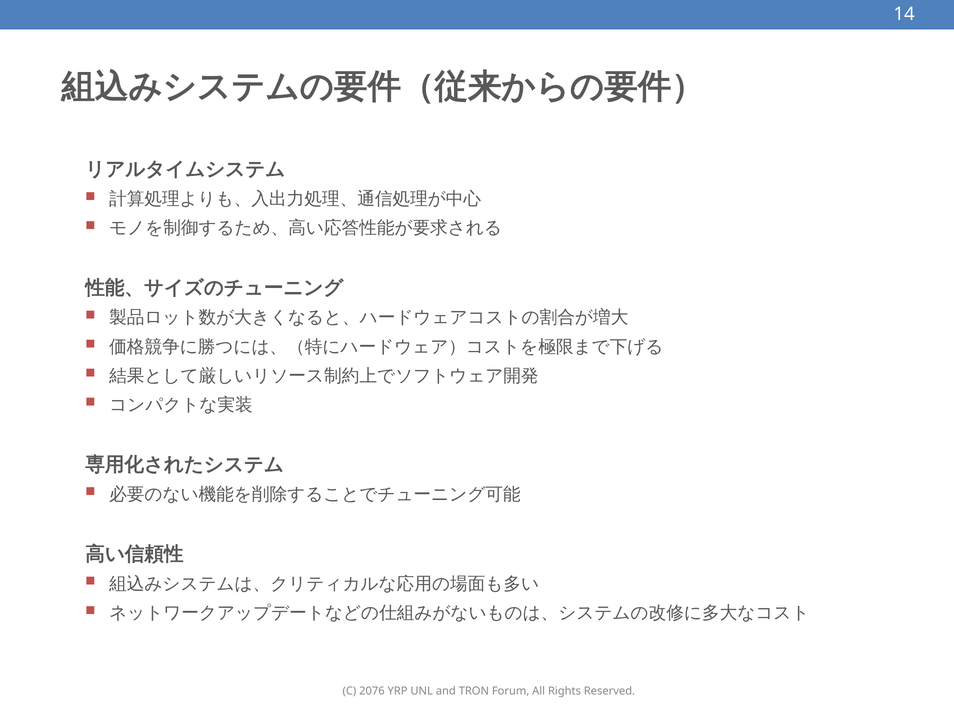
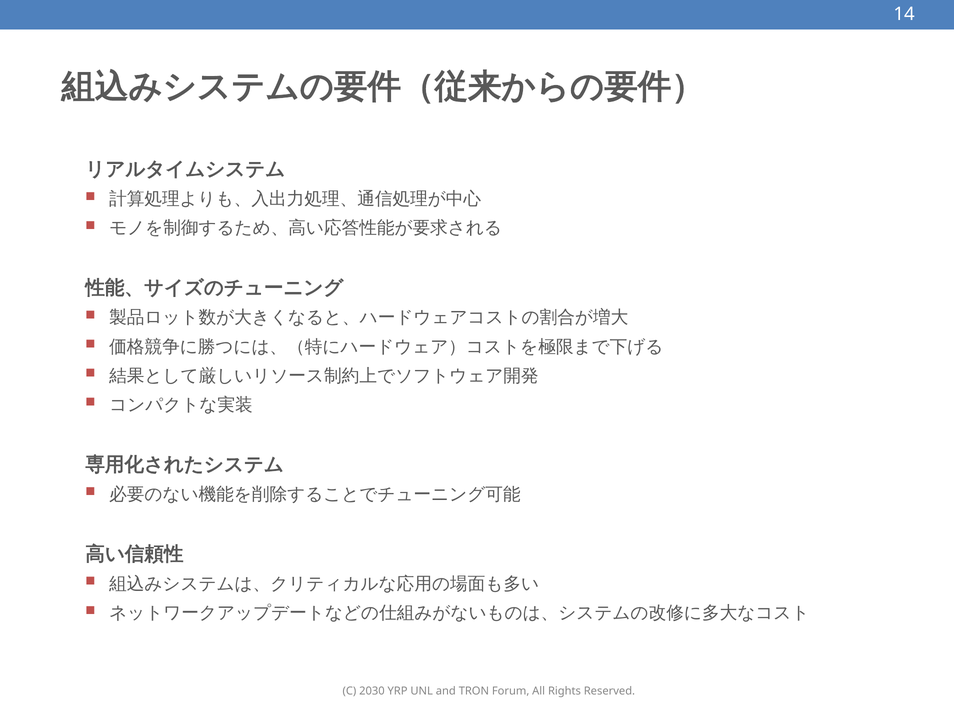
2076: 2076 -> 2030 (372, 692)
